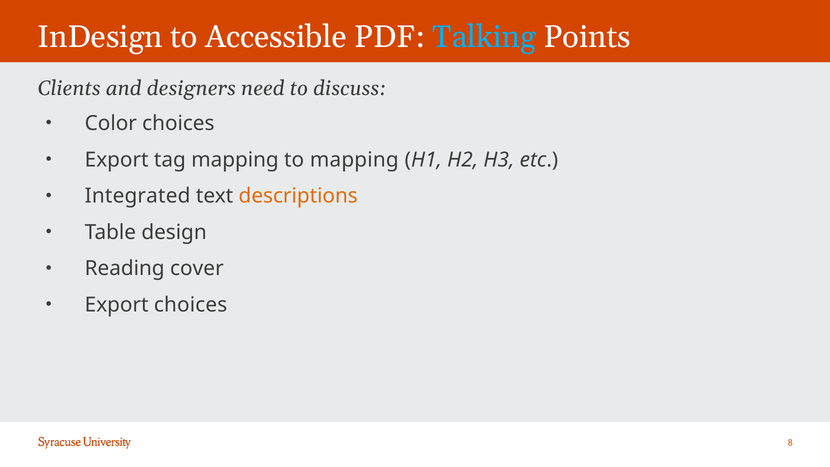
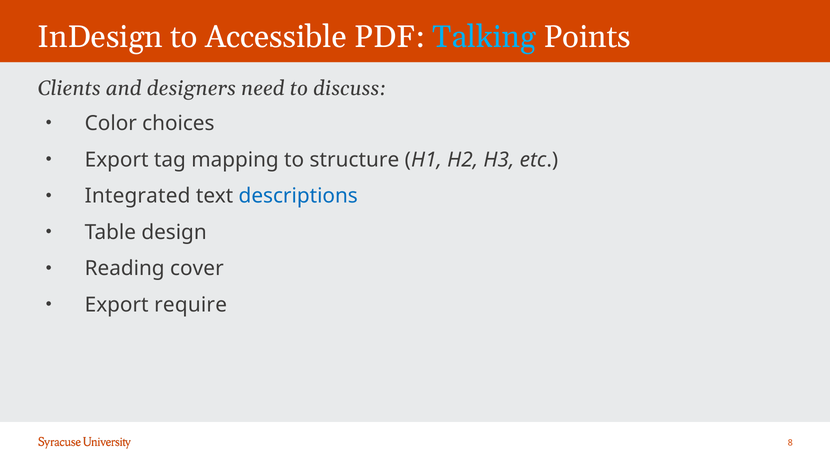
to mapping: mapping -> structure (354, 160)
descriptions colour: orange -> blue (298, 196)
Export choices: choices -> require (191, 305)
